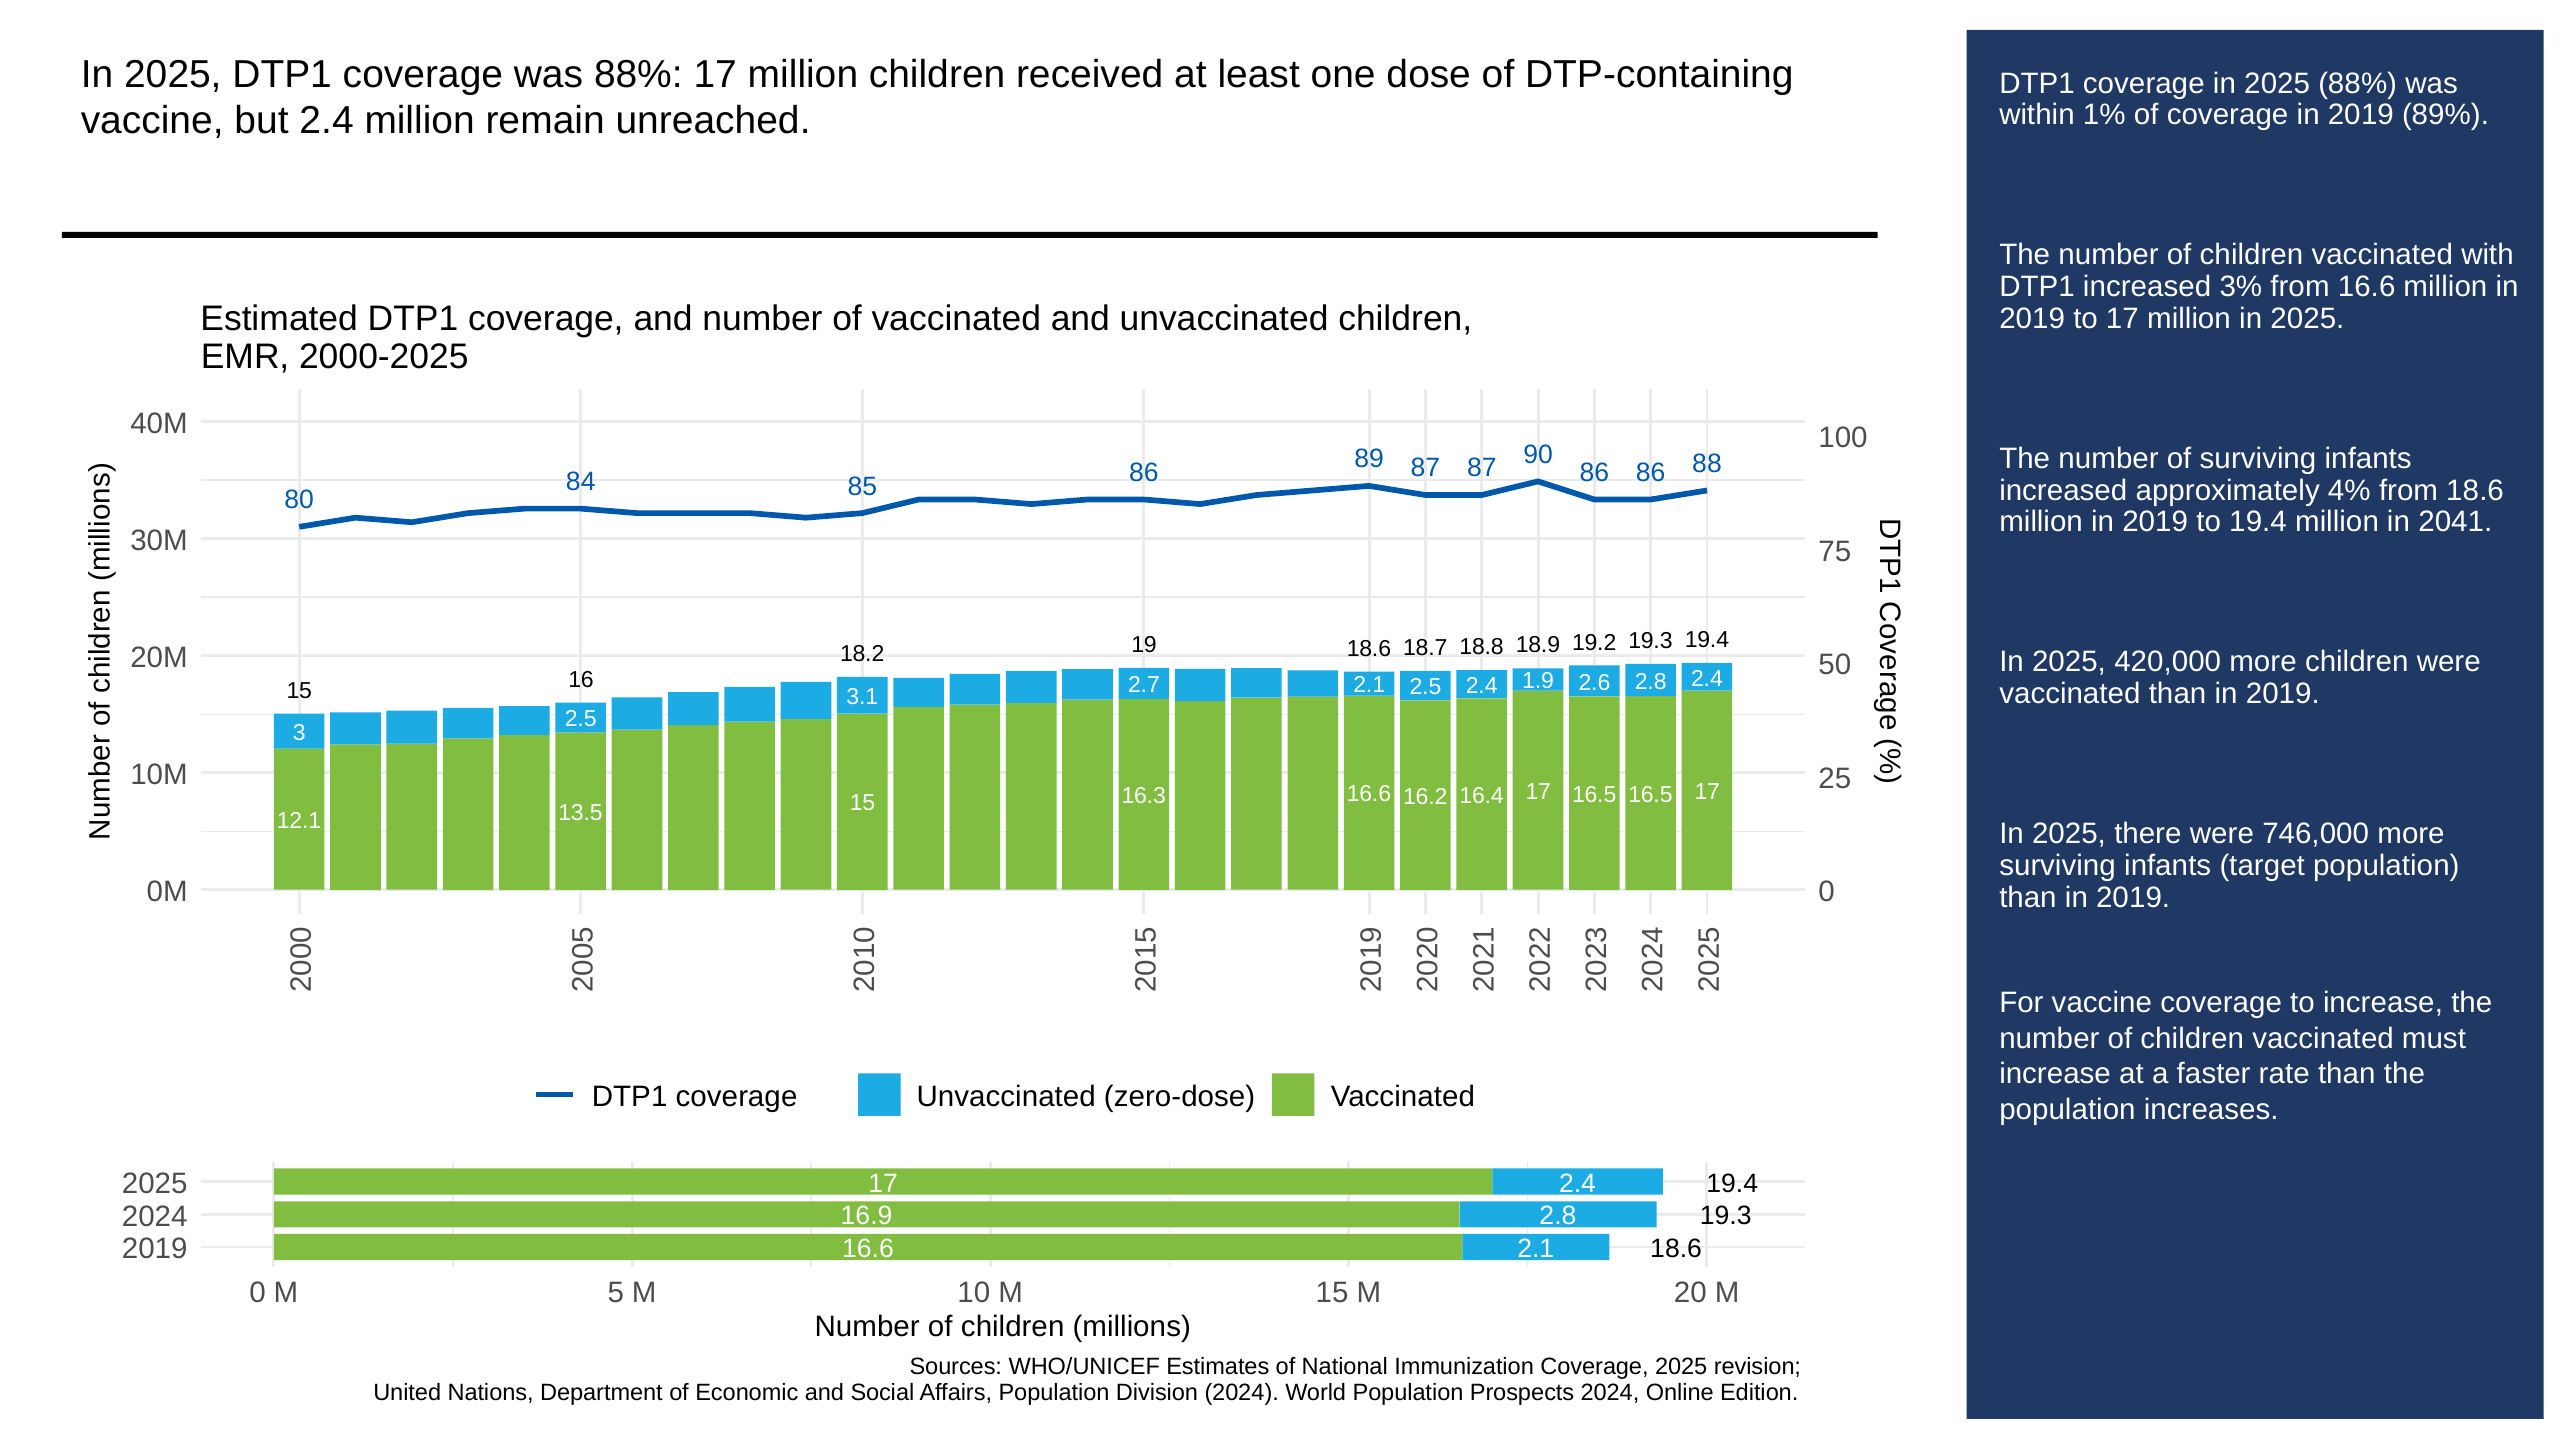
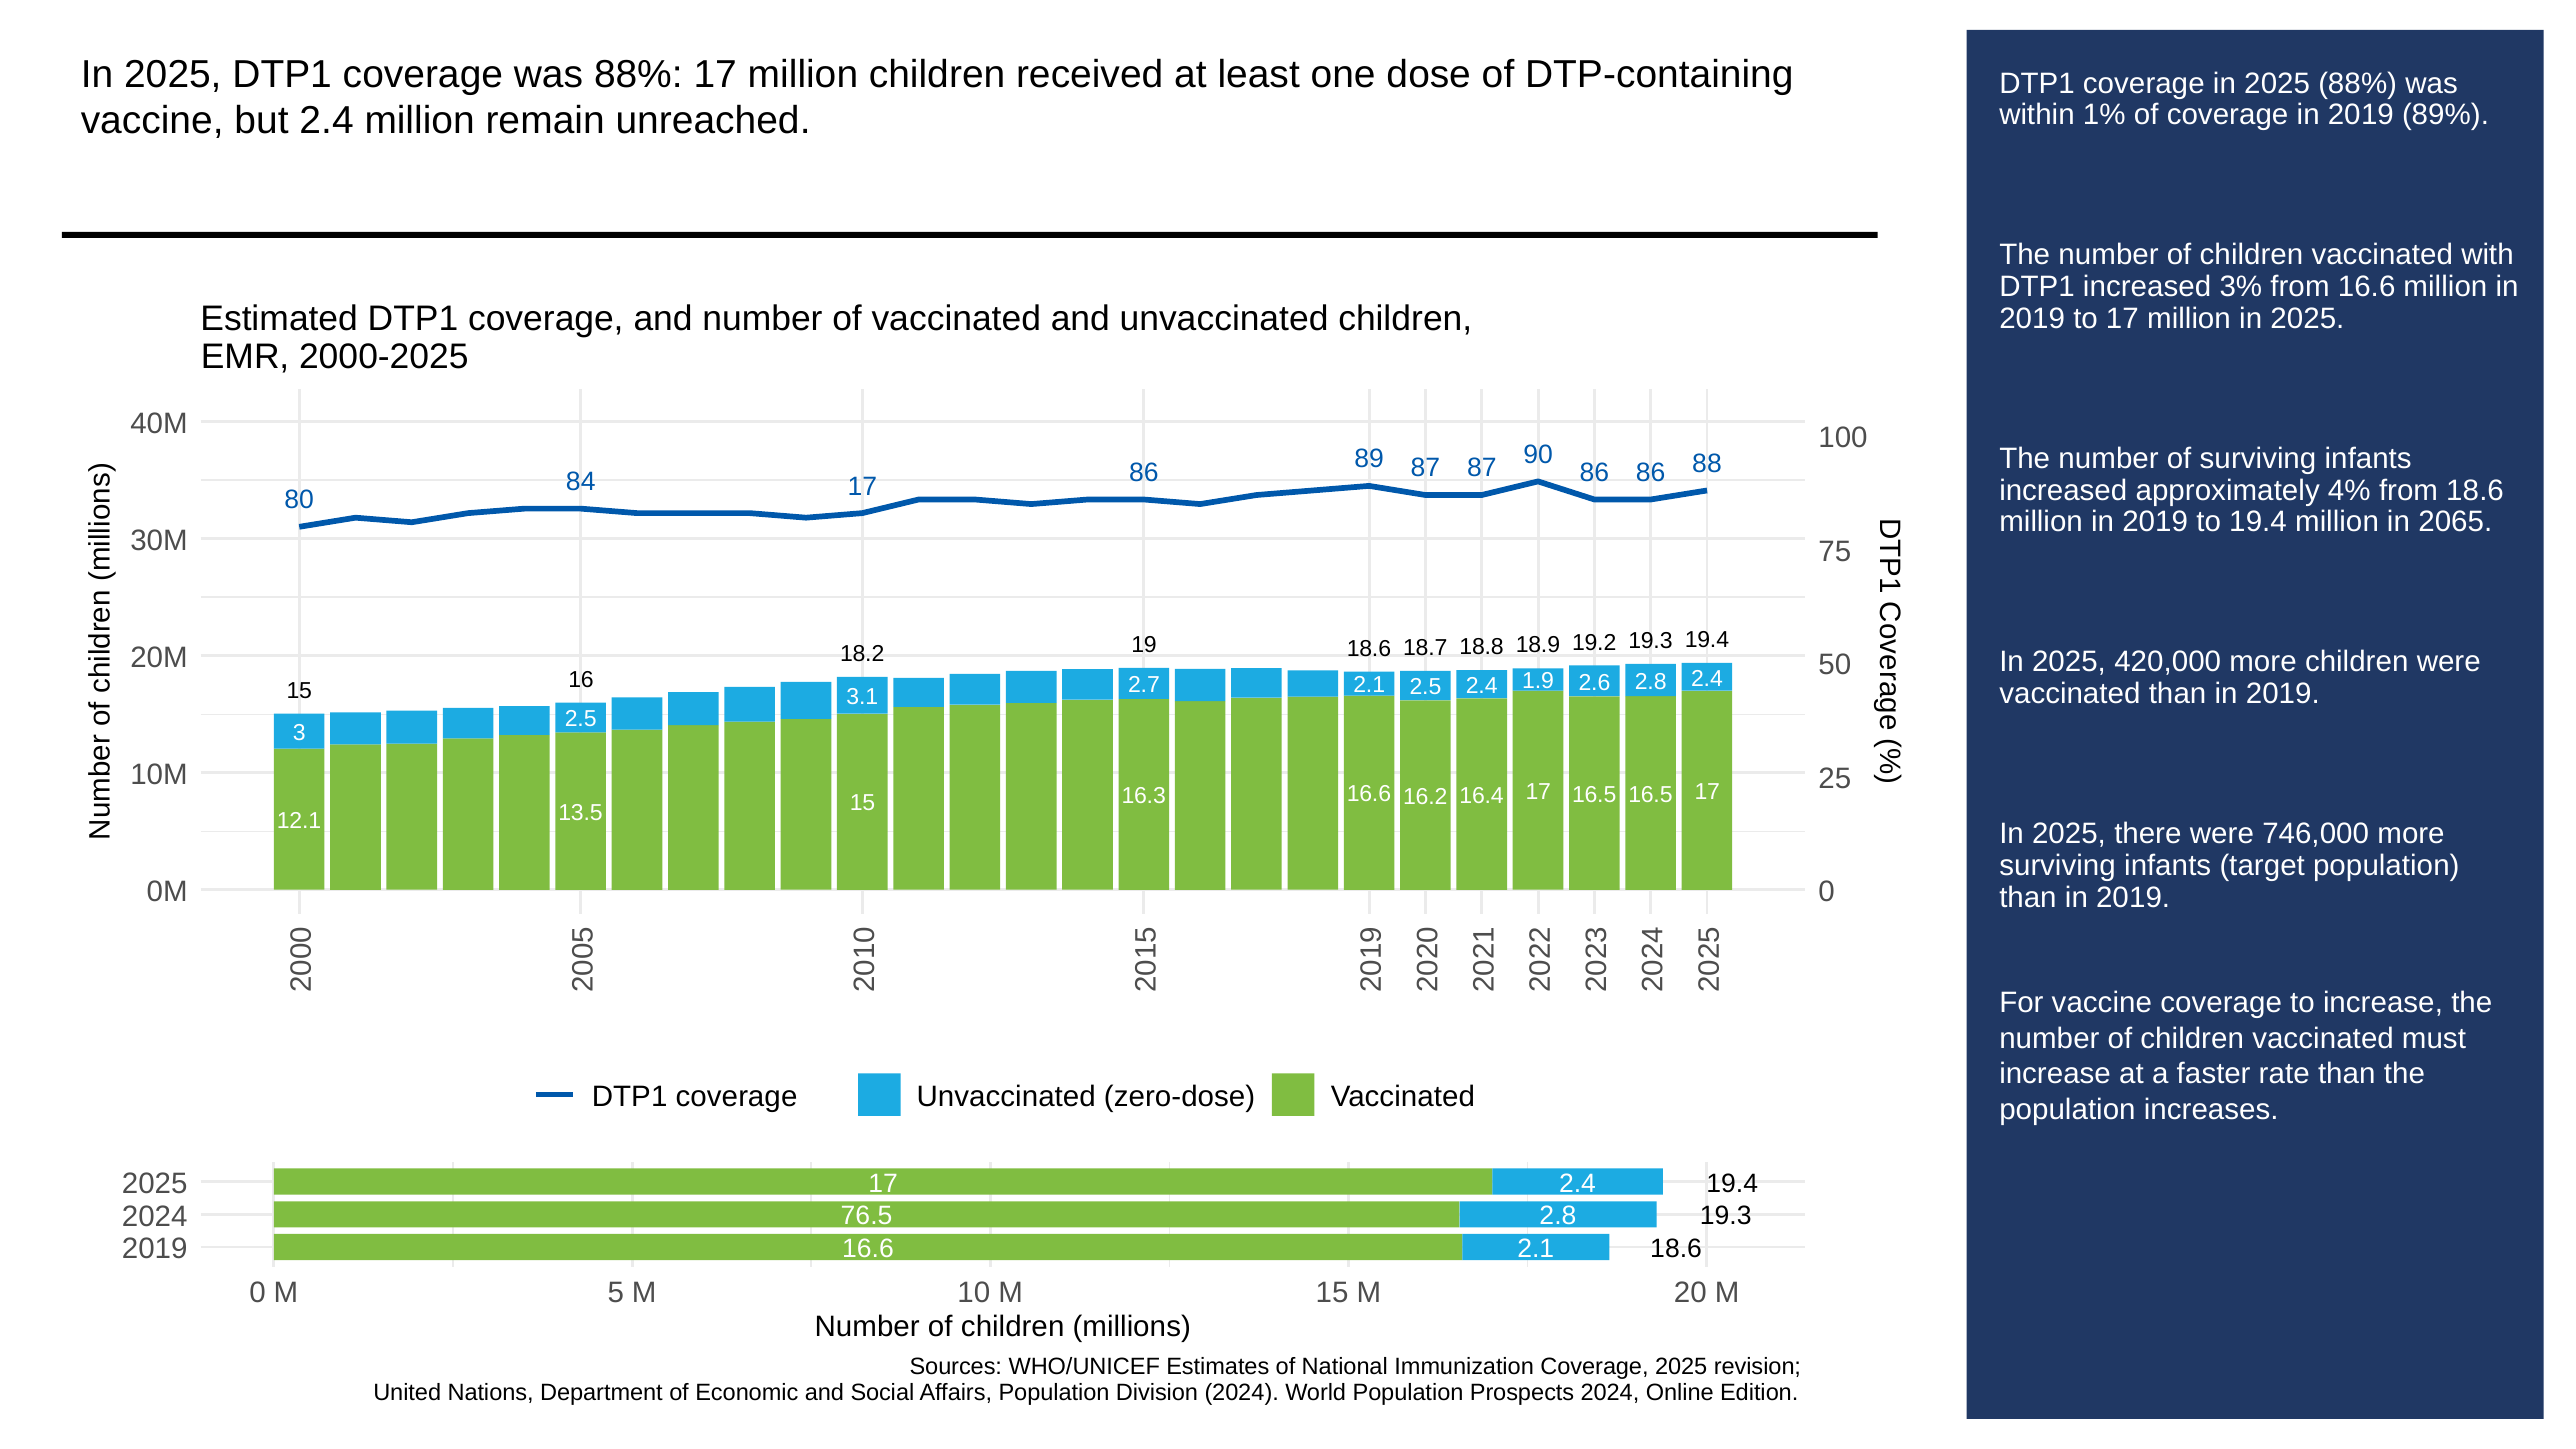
84 85: 85 -> 17 (862, 486)
2041: 2041 -> 2065 (2455, 522)
16.9: 16.9 -> 76.5 (867, 1216)
